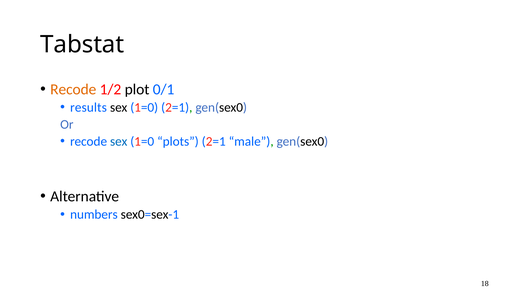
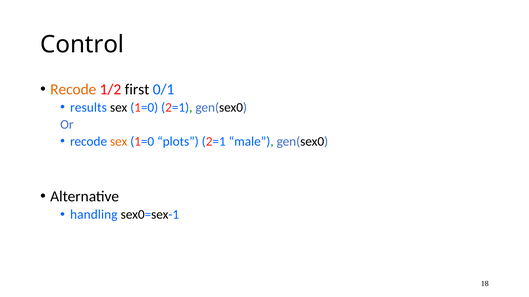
Tabstat: Tabstat -> Control (82, 44)
plot: plot -> first (137, 89)
sex colour: blue -> orange (119, 142)
numbers: numbers -> handling (94, 215)
